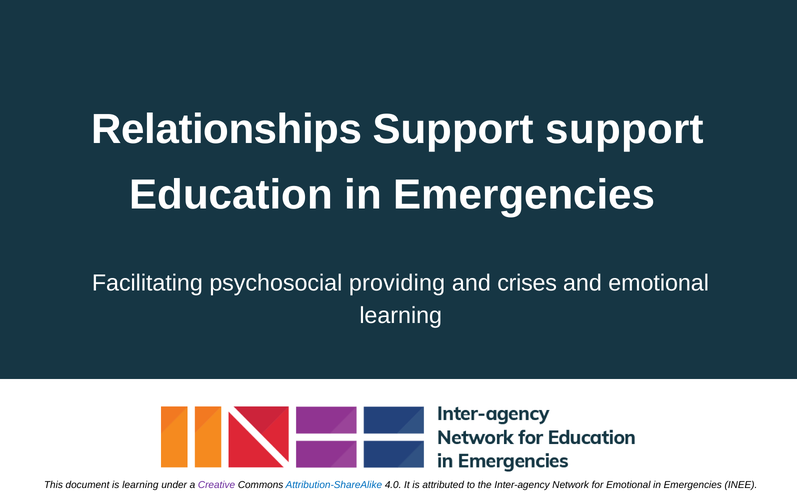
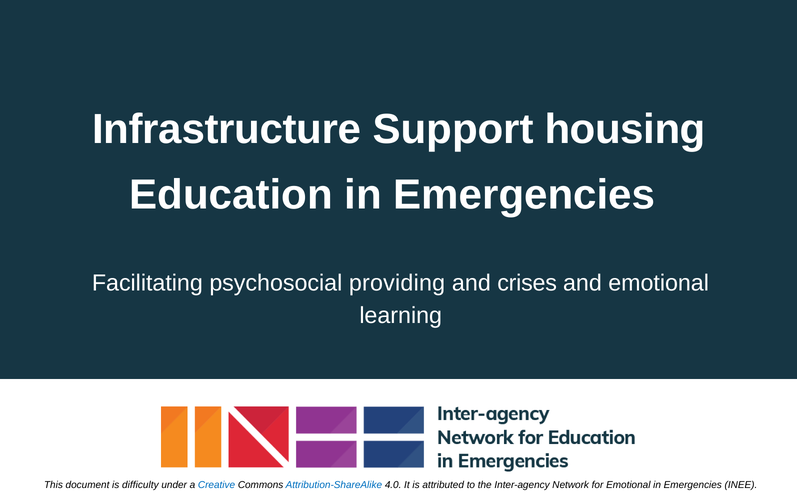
Relationships: Relationships -> Infrastructure (227, 129)
Support support: support -> housing (625, 129)
is learning: learning -> difficulty (140, 485)
Creative colour: purple -> blue (217, 485)
